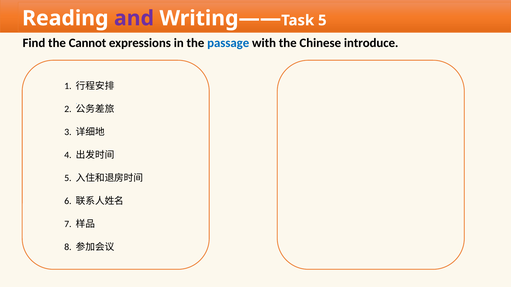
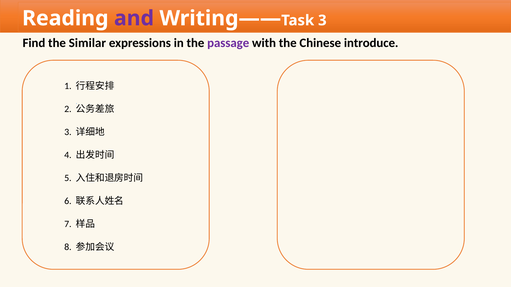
5: 5 -> 3 (322, 20)
Cannot: Cannot -> Similar (87, 43)
passage colour: blue -> purple (228, 43)
